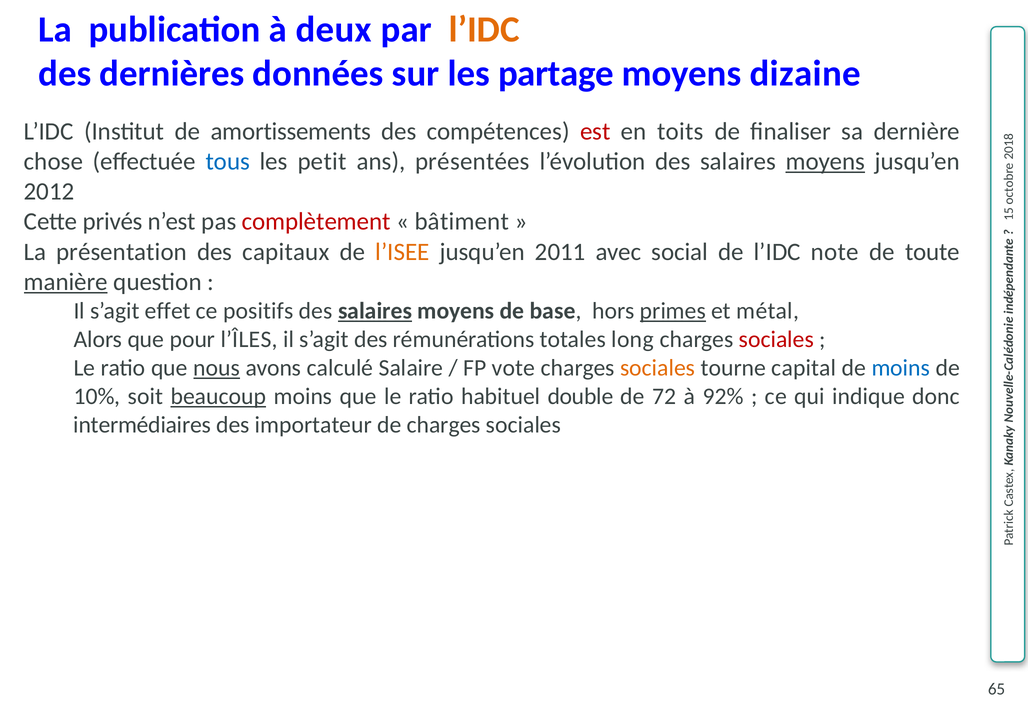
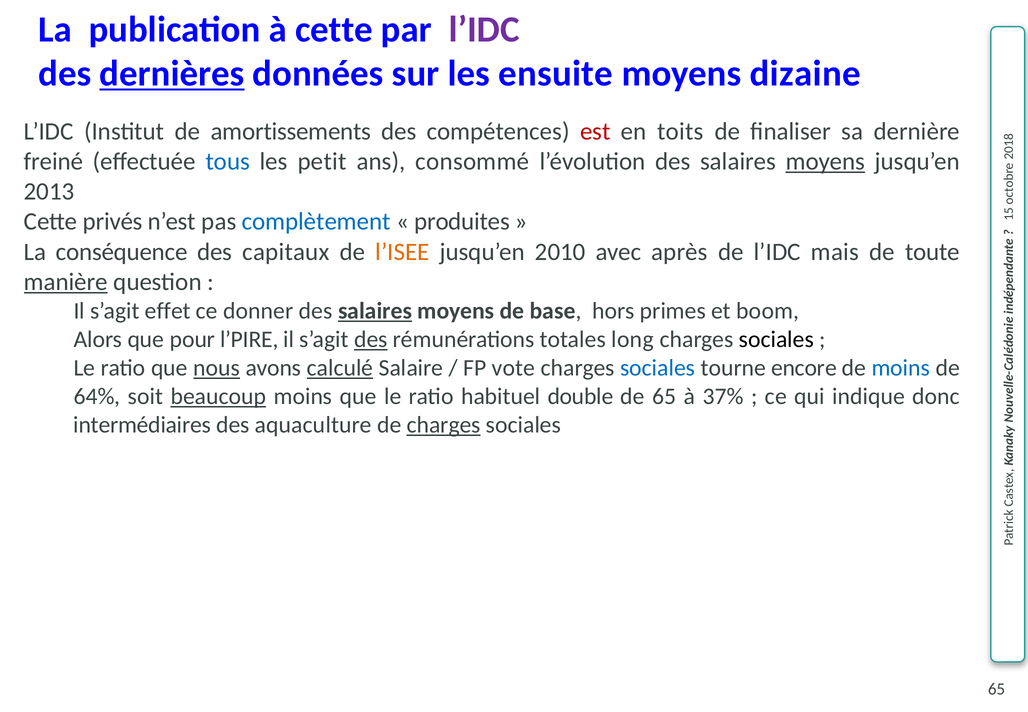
à deux: deux -> cette (334, 29)
l’IDC colour: orange -> purple (484, 29)
dernières underline: none -> present (172, 74)
partage: partage -> ensuite (556, 74)
chose: chose -> freiné (54, 162)
présentées: présentées -> consommé (472, 162)
2012: 2012 -> 2013 (49, 192)
complètement colour: red -> blue (316, 222)
bâtiment: bâtiment -> produites (462, 222)
présentation: présentation -> conséquence (122, 252)
2011: 2011 -> 2010 (560, 252)
social: social -> après (680, 252)
note: note -> mais (835, 252)
positifs: positifs -> donner (258, 311)
primes underline: present -> none (673, 311)
métal: métal -> boom (768, 311)
l’ÎLES: l’ÎLES -> l’PIRE (249, 339)
des underline: none -> present (371, 339)
sociales colour: red -> black (776, 339)
calculé underline: none -> present (340, 368)
sociales colour: orange -> blue (658, 368)
capital: capital -> encore (804, 368)
10%: 10% -> 64% (97, 396)
de 72: 72 -> 65 (664, 396)
92%: 92% -> 37% (723, 396)
importateur: importateur -> aquaculture (313, 425)
charges underline: none -> present (444, 425)
